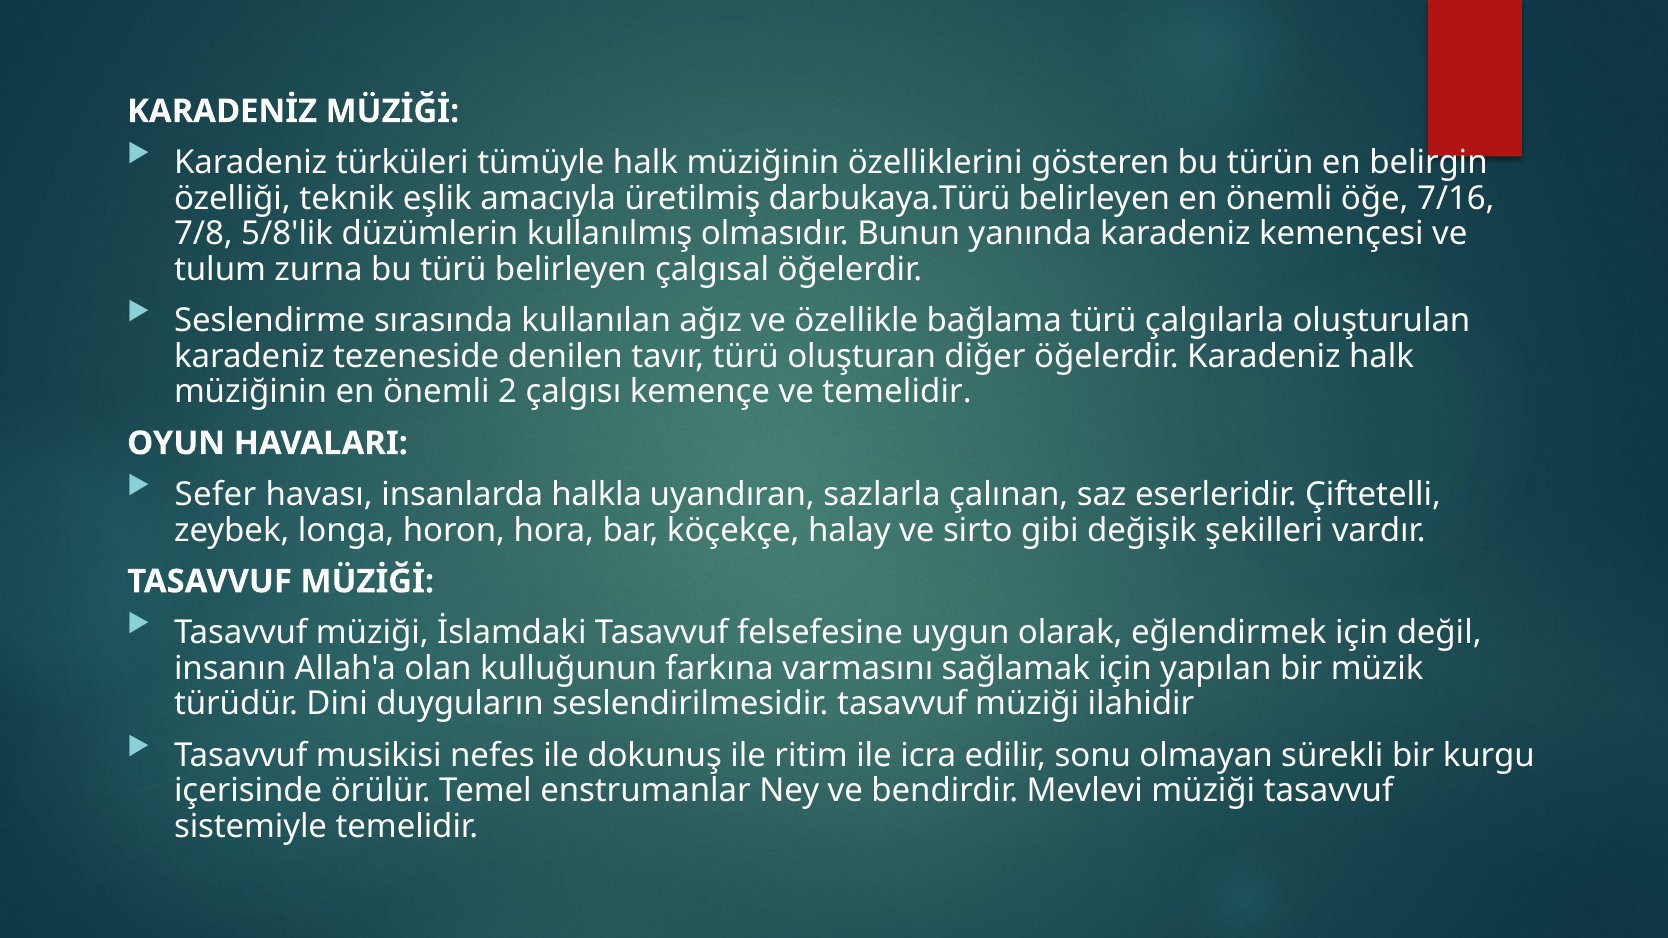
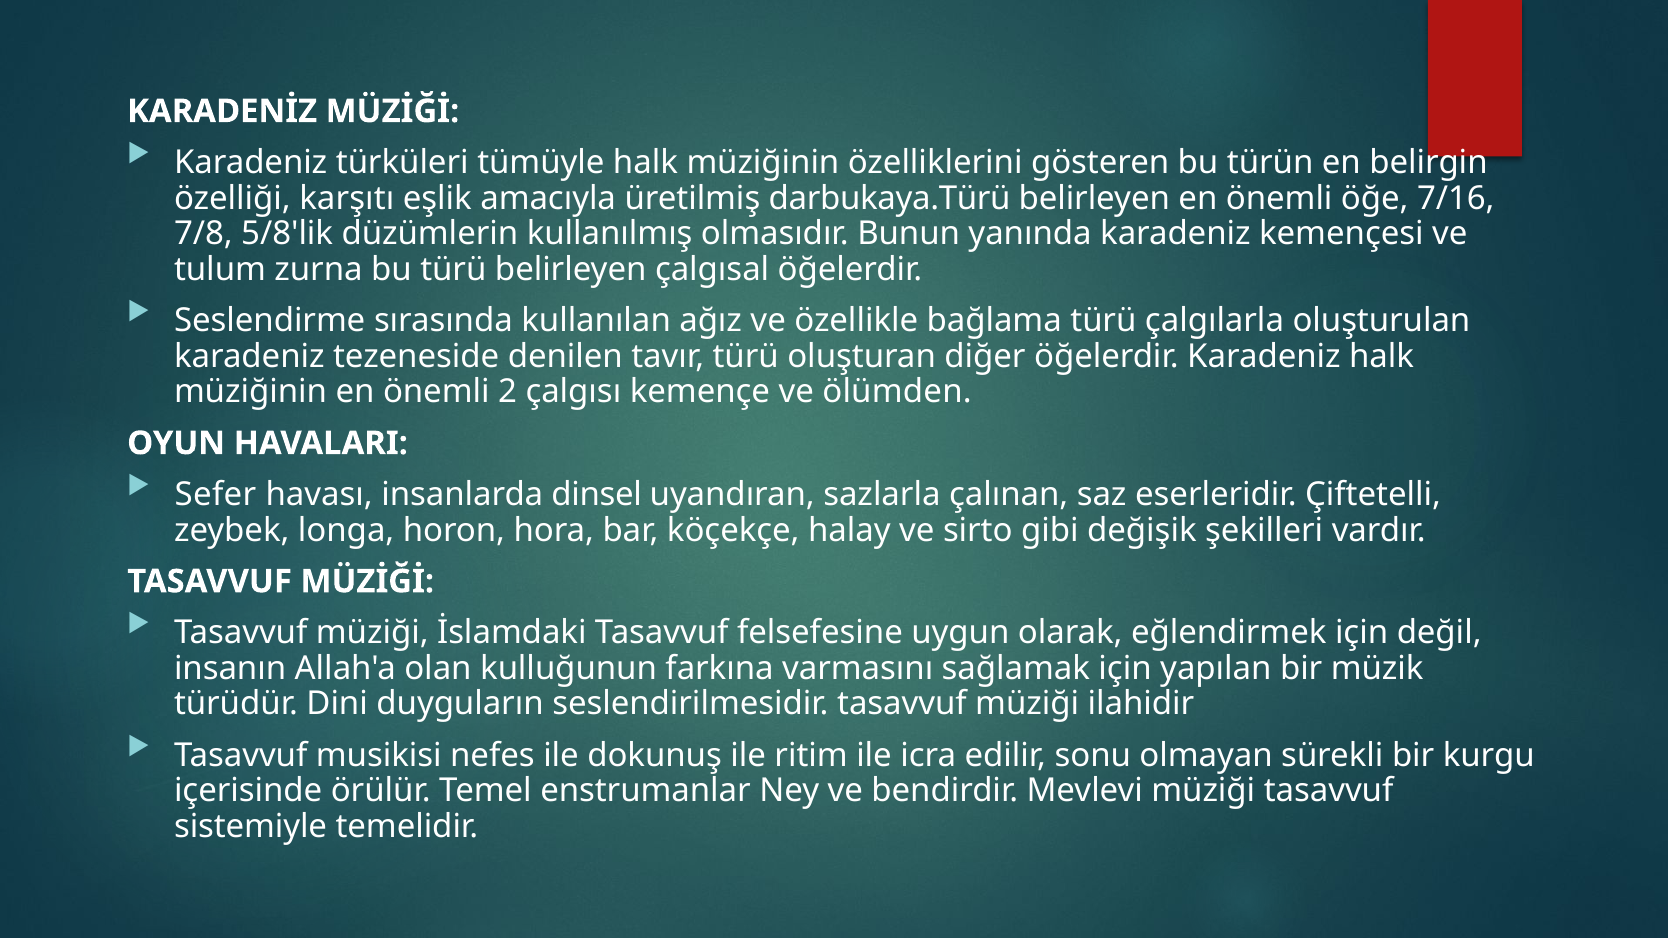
teknik: teknik -> karşıtı (347, 198)
ve temelidir: temelidir -> ölümden (897, 392)
halkla: halkla -> dinsel (597, 495)
